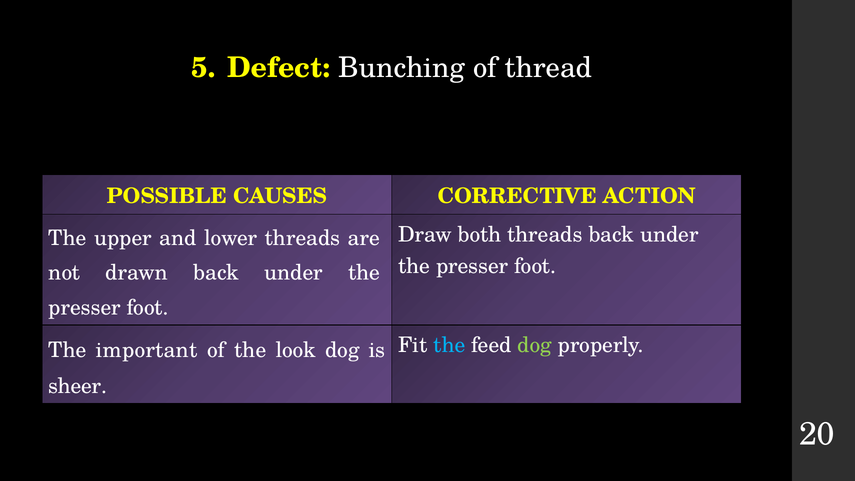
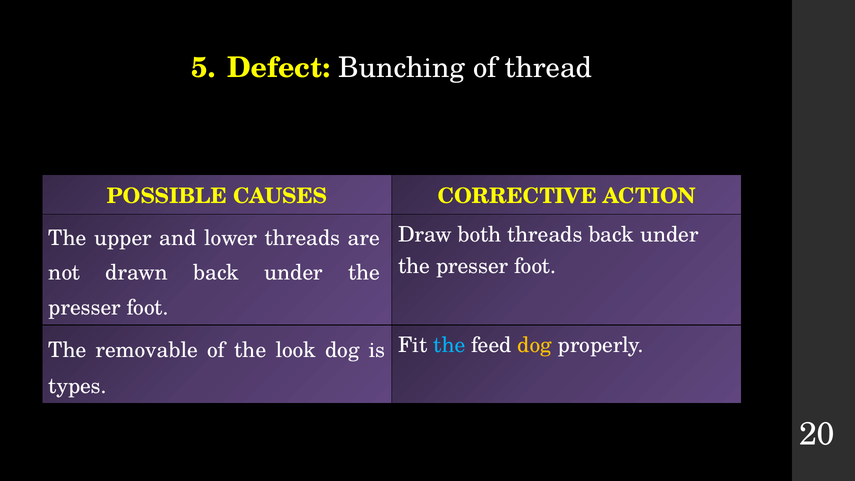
dog colour: light green -> yellow (535, 345)
important: important -> removable (147, 350)
sheer: sheer -> types (78, 386)
